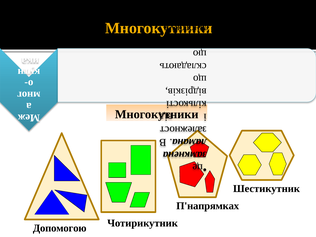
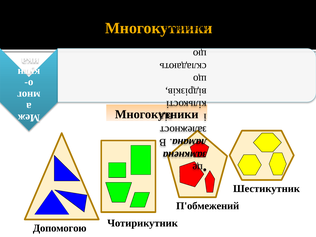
П'напрямках: П'напрямках -> П'обмежений (208, 206)
